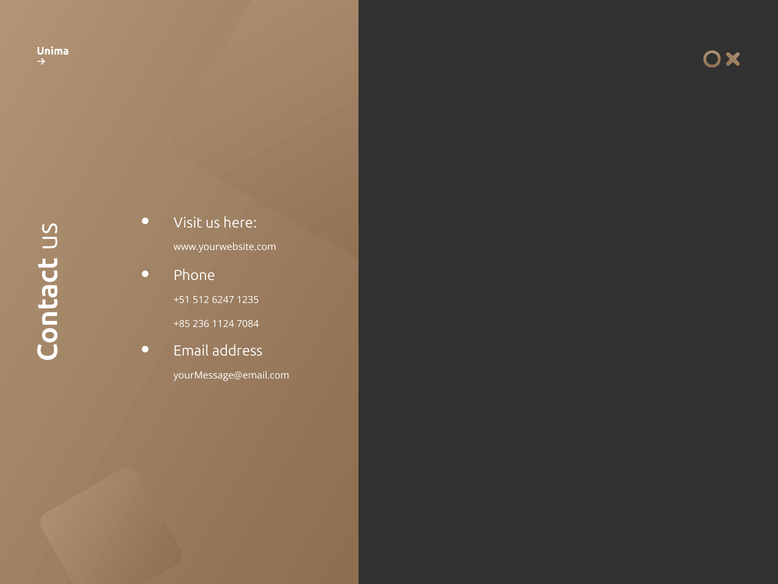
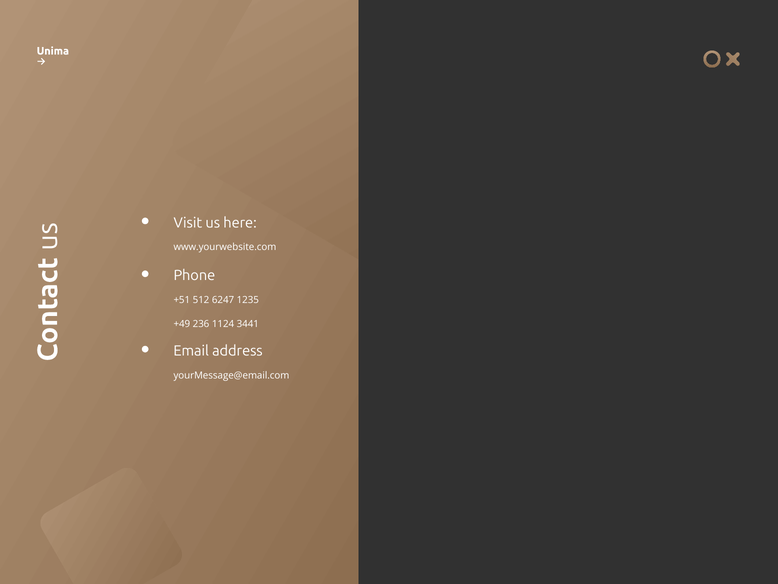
+85: +85 -> +49 (182, 324)
7084: 7084 -> 3441 (248, 324)
